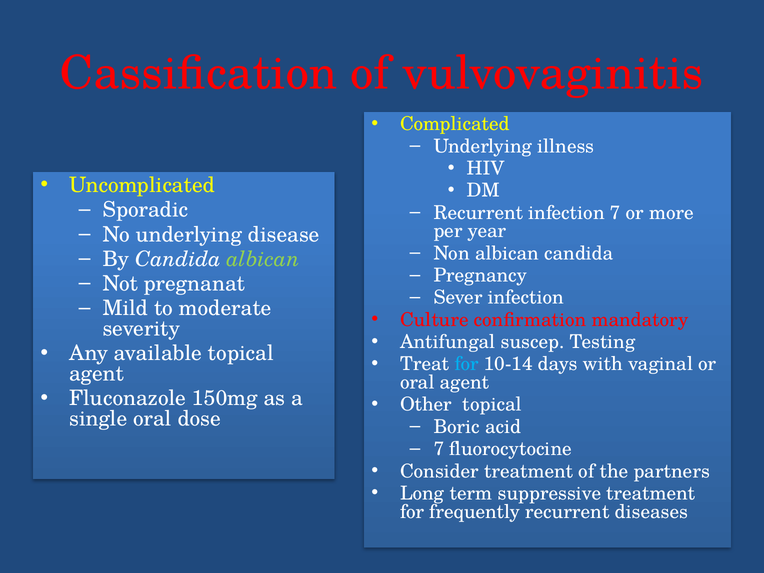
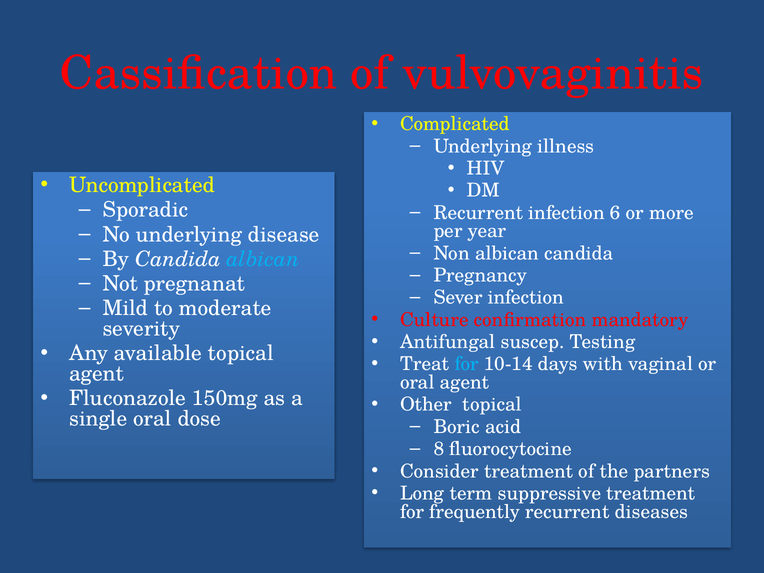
infection 7: 7 -> 6 (615, 213)
albican colour: light green -> light blue (263, 259)
7: 7 -> 8 (439, 449)
